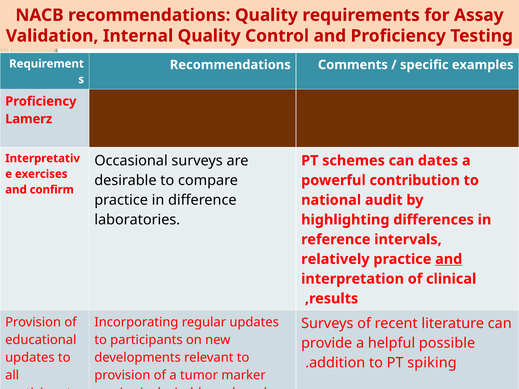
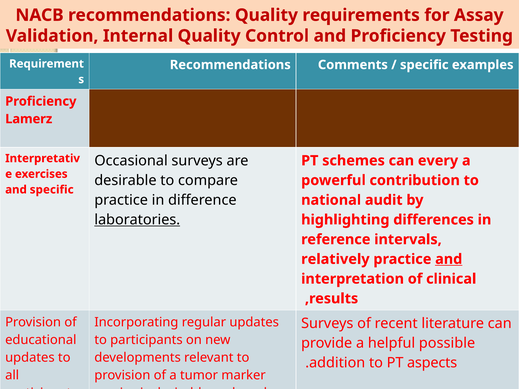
dates: dates -> every (438, 161)
and confirm: confirm -> specific (52, 190)
laboratories underline: none -> present (137, 220)
spiking: spiking -> aspects (432, 363)
